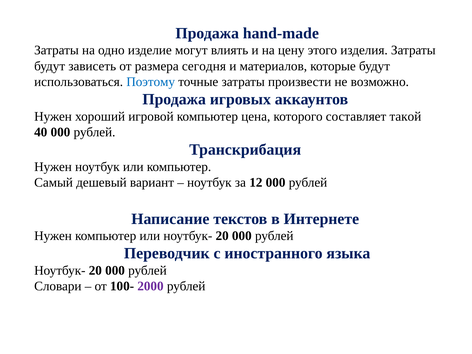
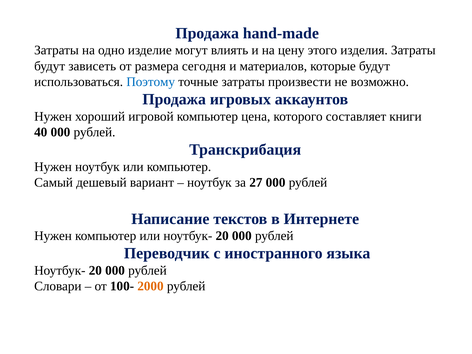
такой: такой -> книги (406, 116)
12: 12 -> 27 (256, 182)
2000 colour: purple -> orange (150, 286)
